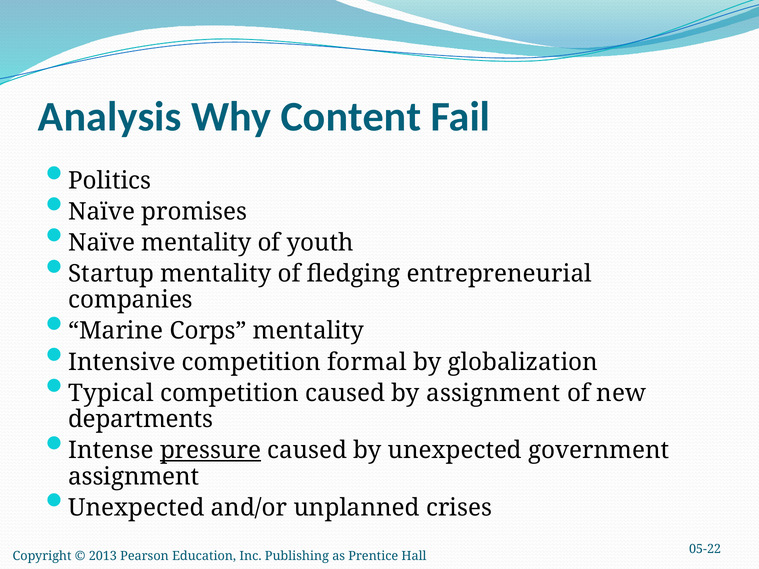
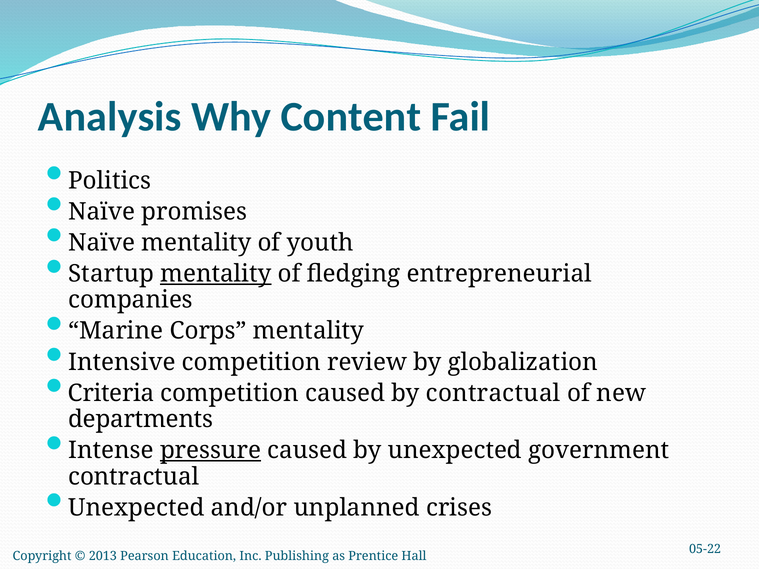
mentality underline: none -> present (216, 274)
formal: formal -> review (367, 362)
Typical: Typical -> Criteria (111, 393)
by assignment: assignment -> contractual (493, 393)
assignment: assignment -> contractual (134, 477)
